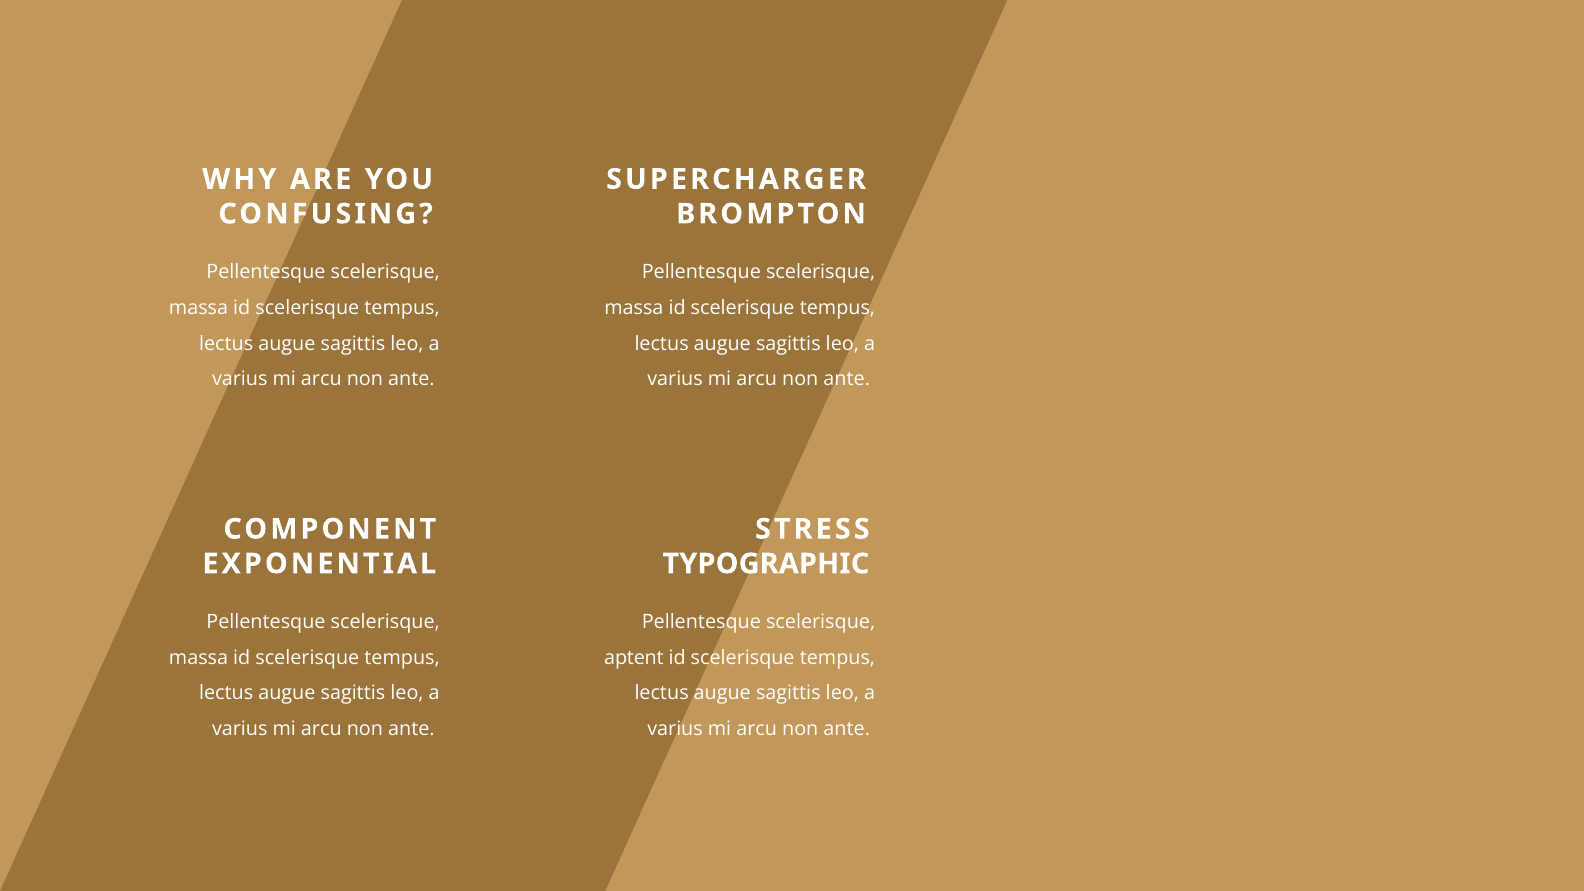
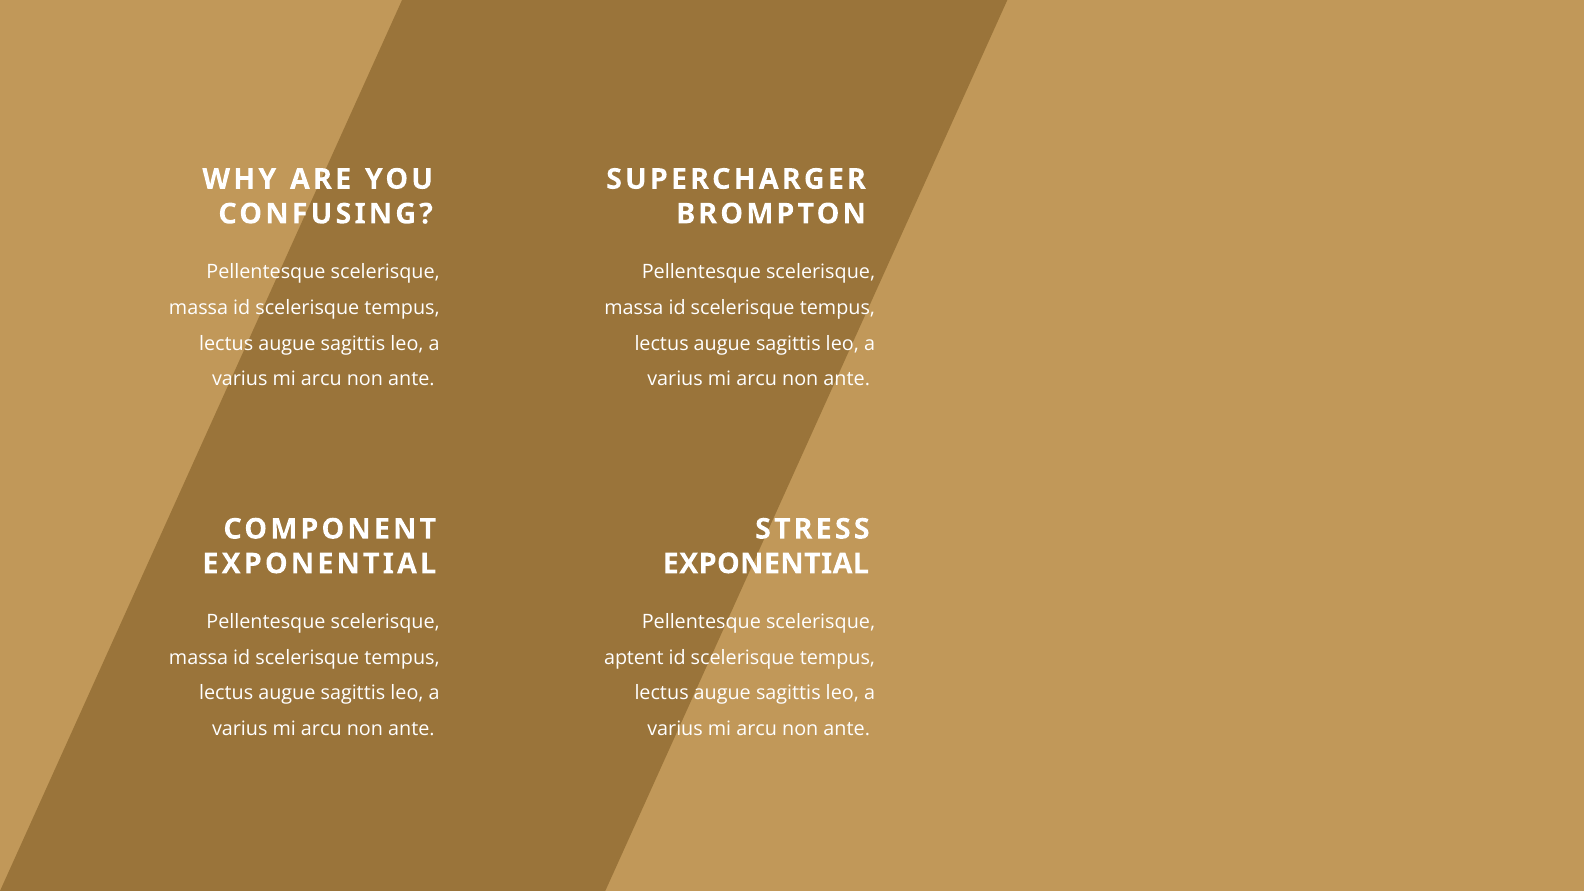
TYPOGRAPHIC: TYPOGRAPHIC -> EXPONENTIAL (766, 564)
